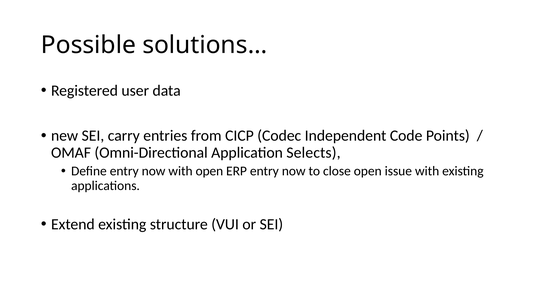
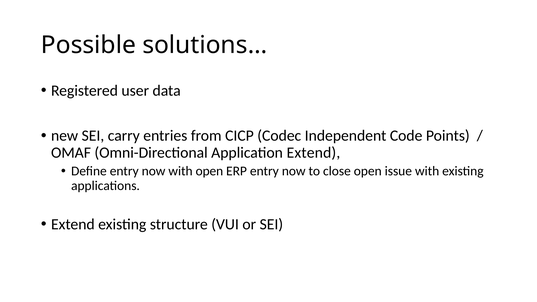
Application Selects: Selects -> Extend (313, 153)
